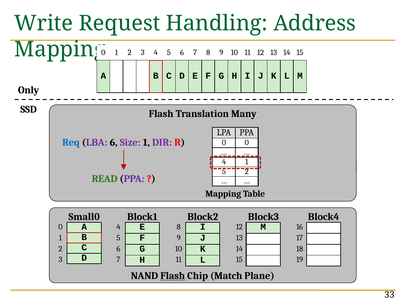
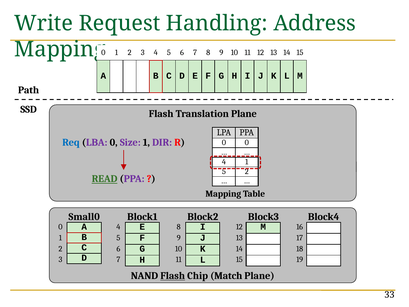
Only: Only -> Path (29, 90)
Translation Many: Many -> Plane (244, 114)
LBA 6: 6 -> 0 (114, 142)
READ underline: none -> present (105, 179)
